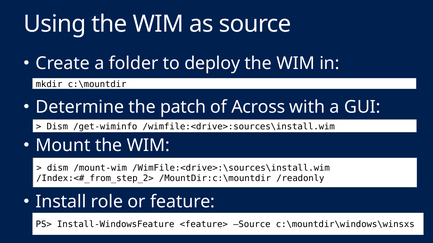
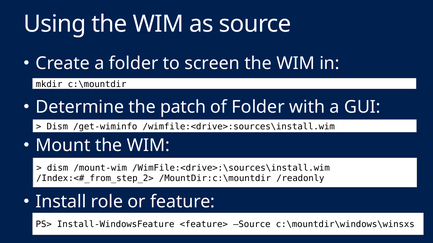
deploy: deploy -> screen (212, 63)
of Across: Across -> Folder (258, 107)
